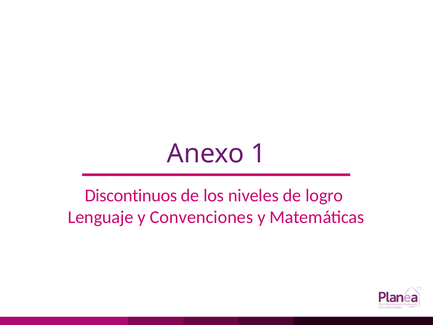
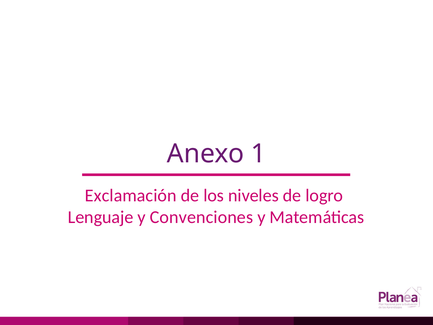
Discontinuos: Discontinuos -> Exclamación (131, 195)
